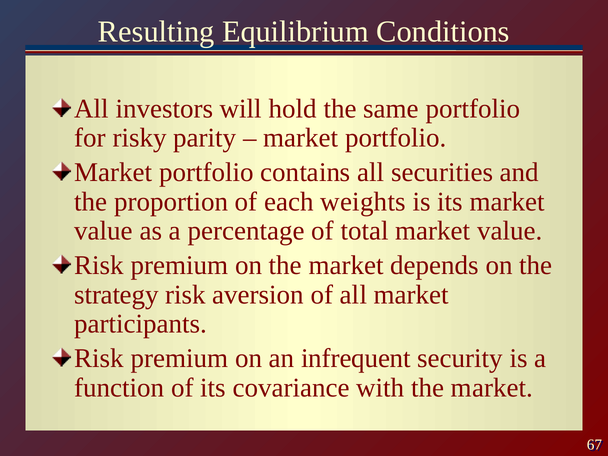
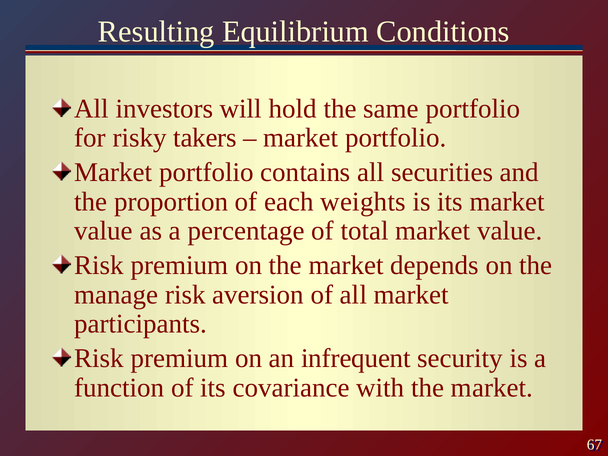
parity: parity -> takers (205, 138)
strategy: strategy -> manage (116, 295)
